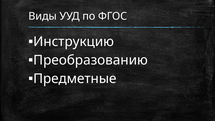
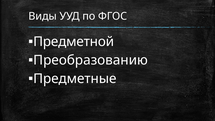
Инструкцию: Инструкцию -> Предметной (74, 42)
